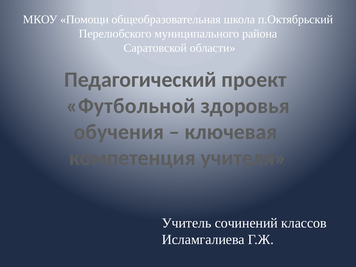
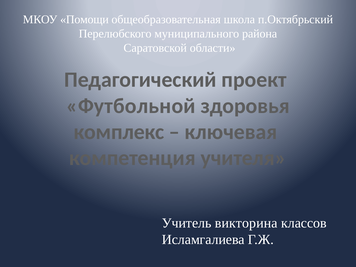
обучения: обучения -> комплекс (119, 132)
сочинений: сочинений -> викторина (246, 223)
